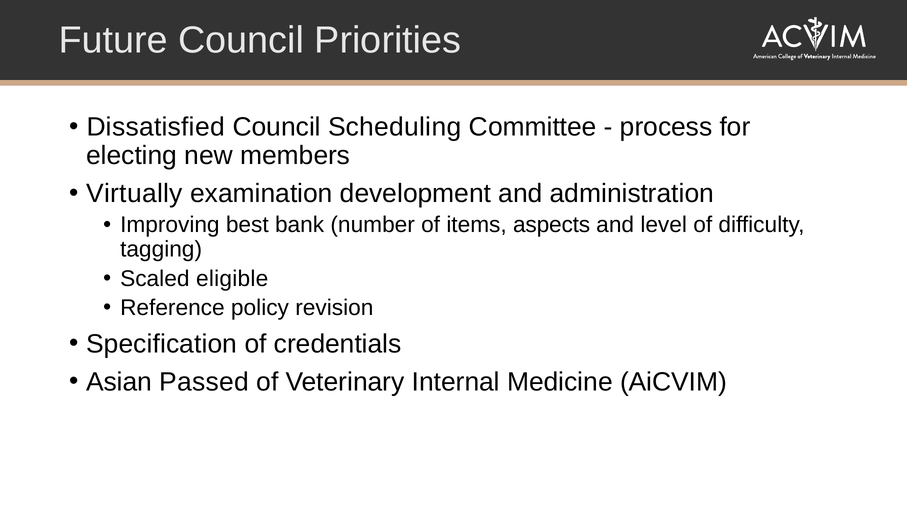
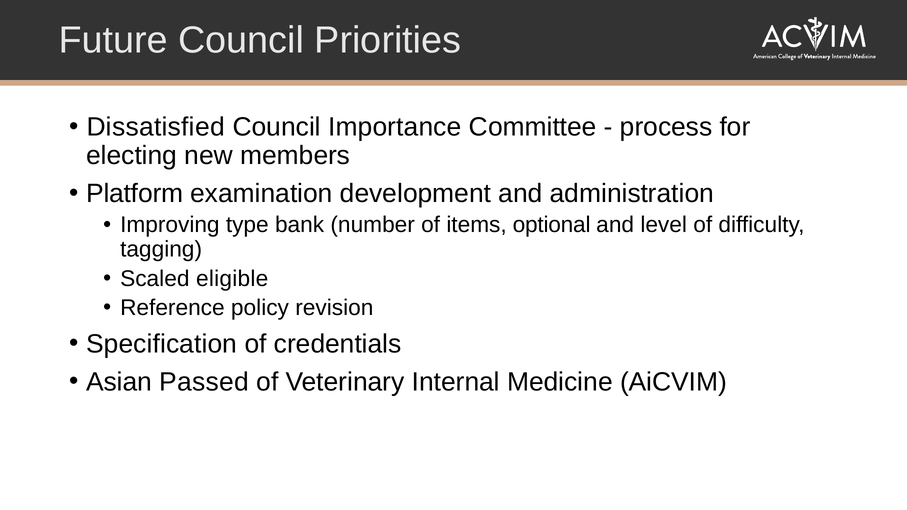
Scheduling: Scheduling -> Importance (395, 127)
Virtually: Virtually -> Platform (135, 194)
best: best -> type (247, 225)
aspects: aspects -> optional (552, 225)
